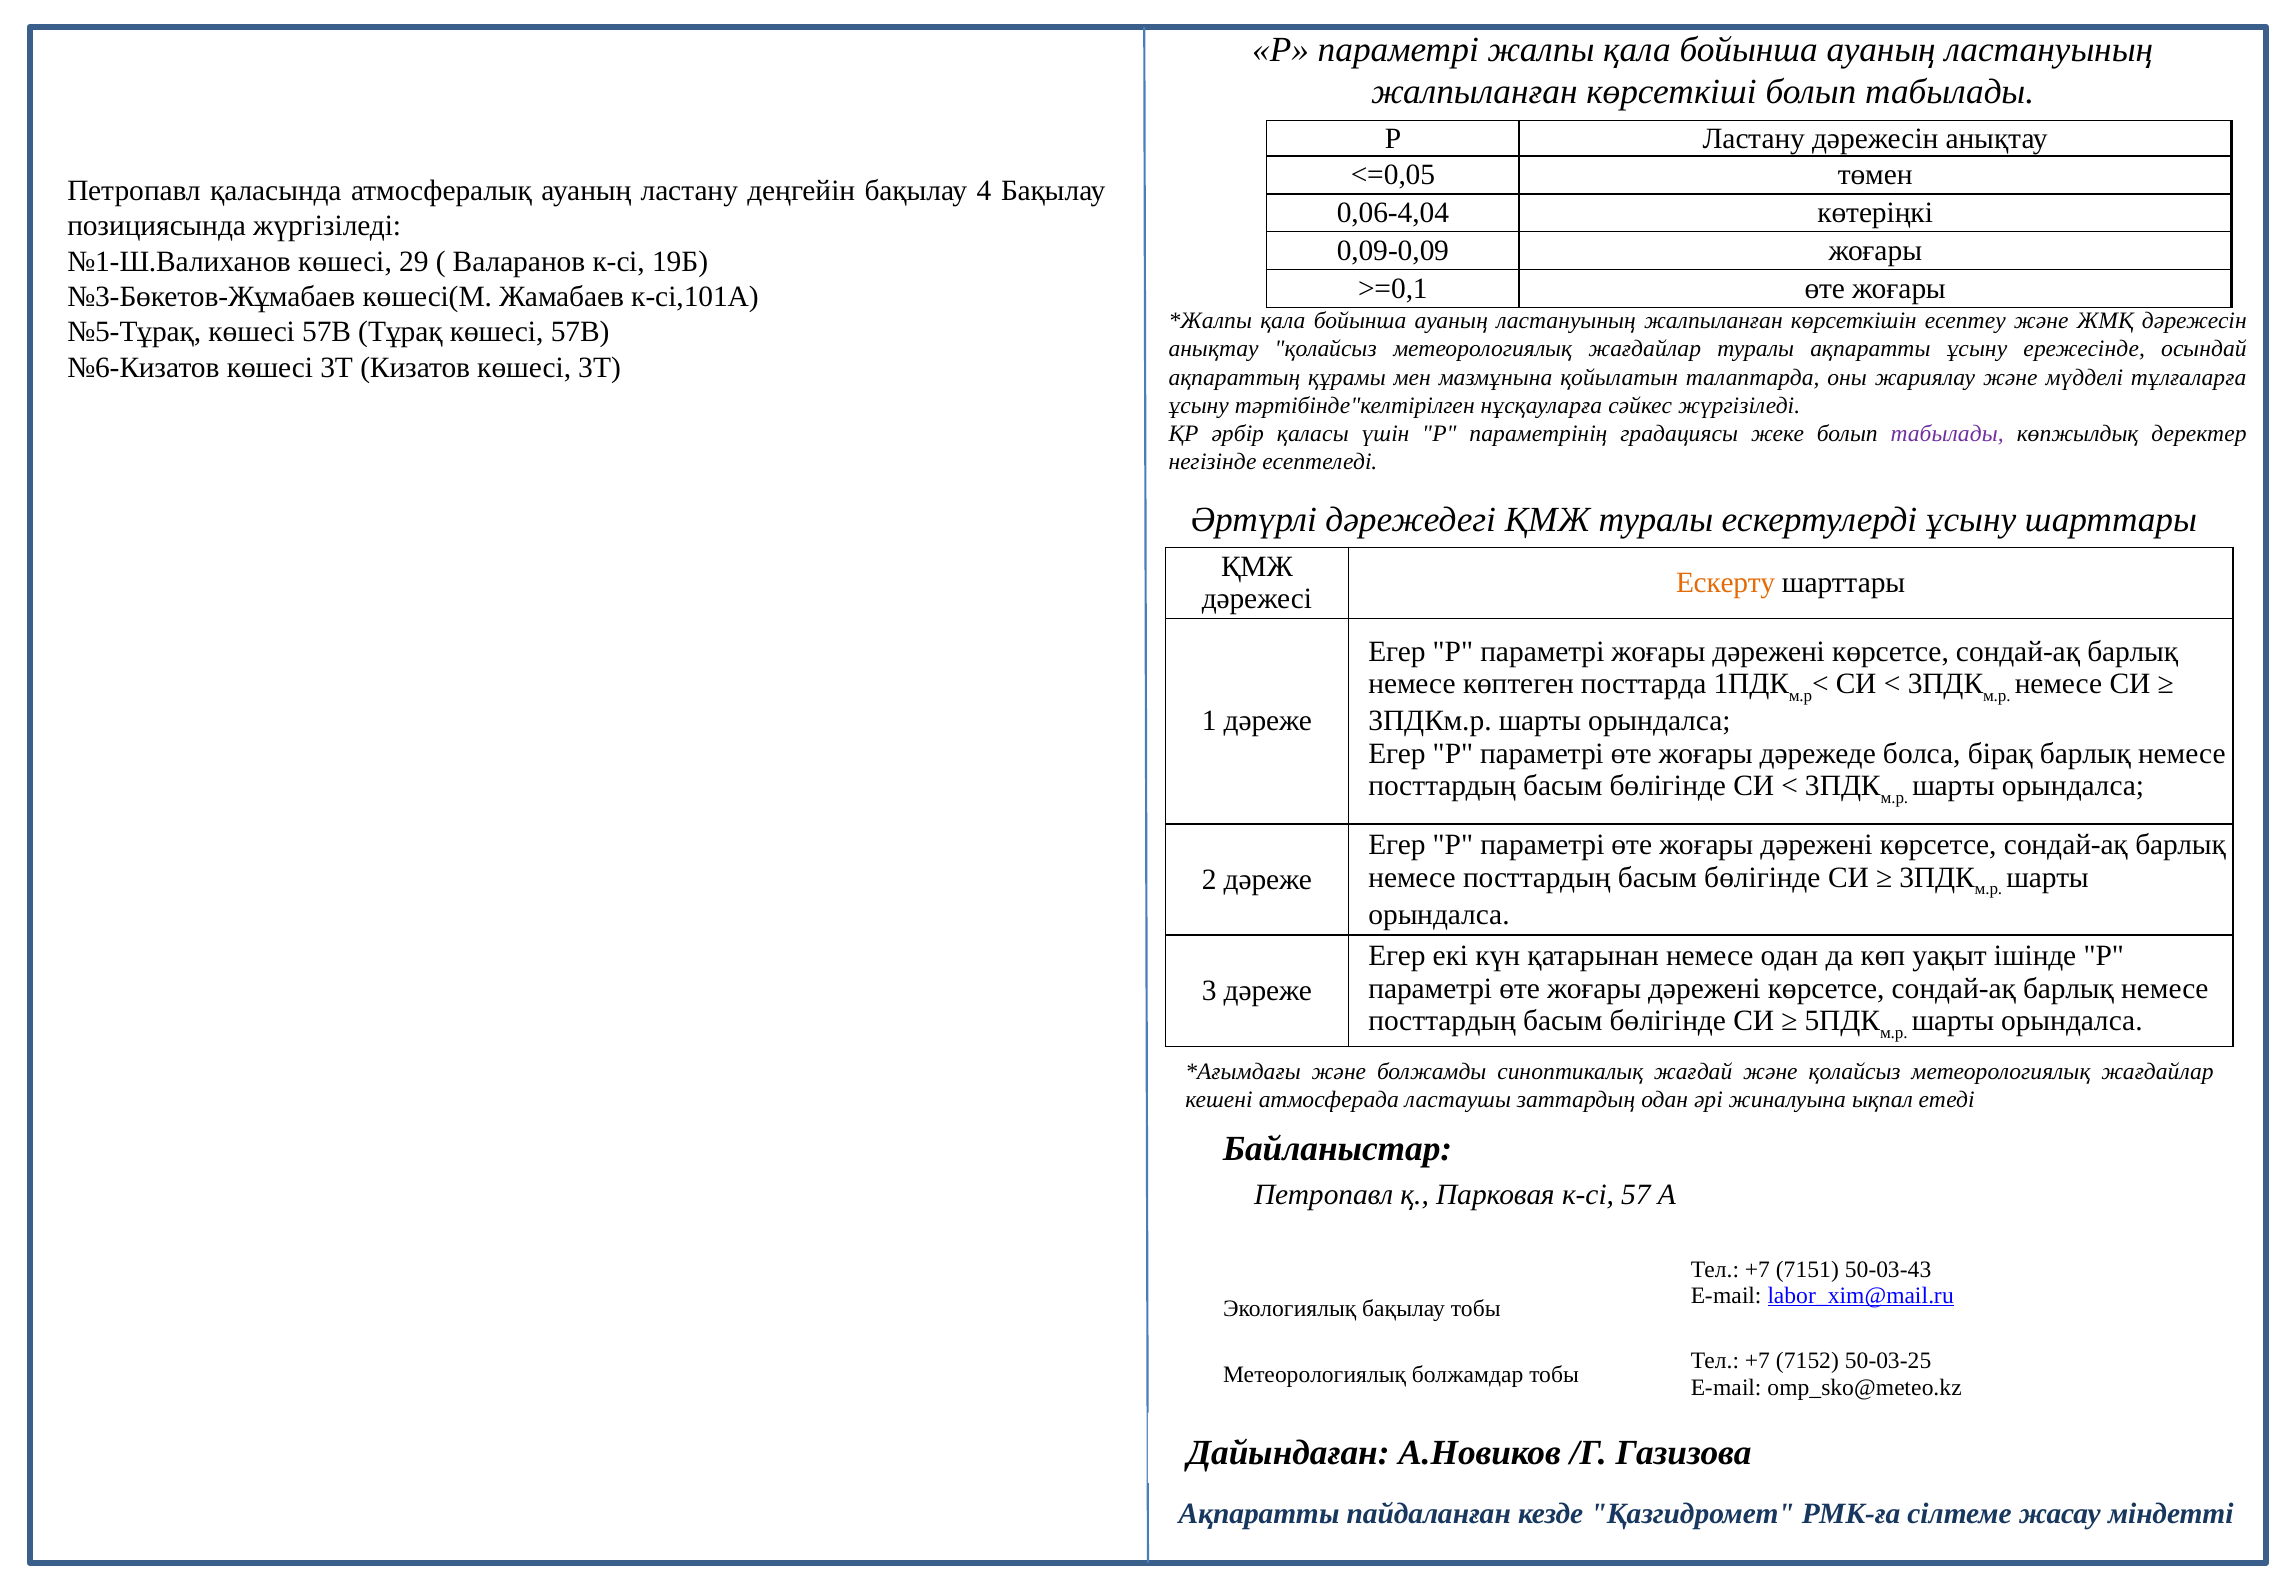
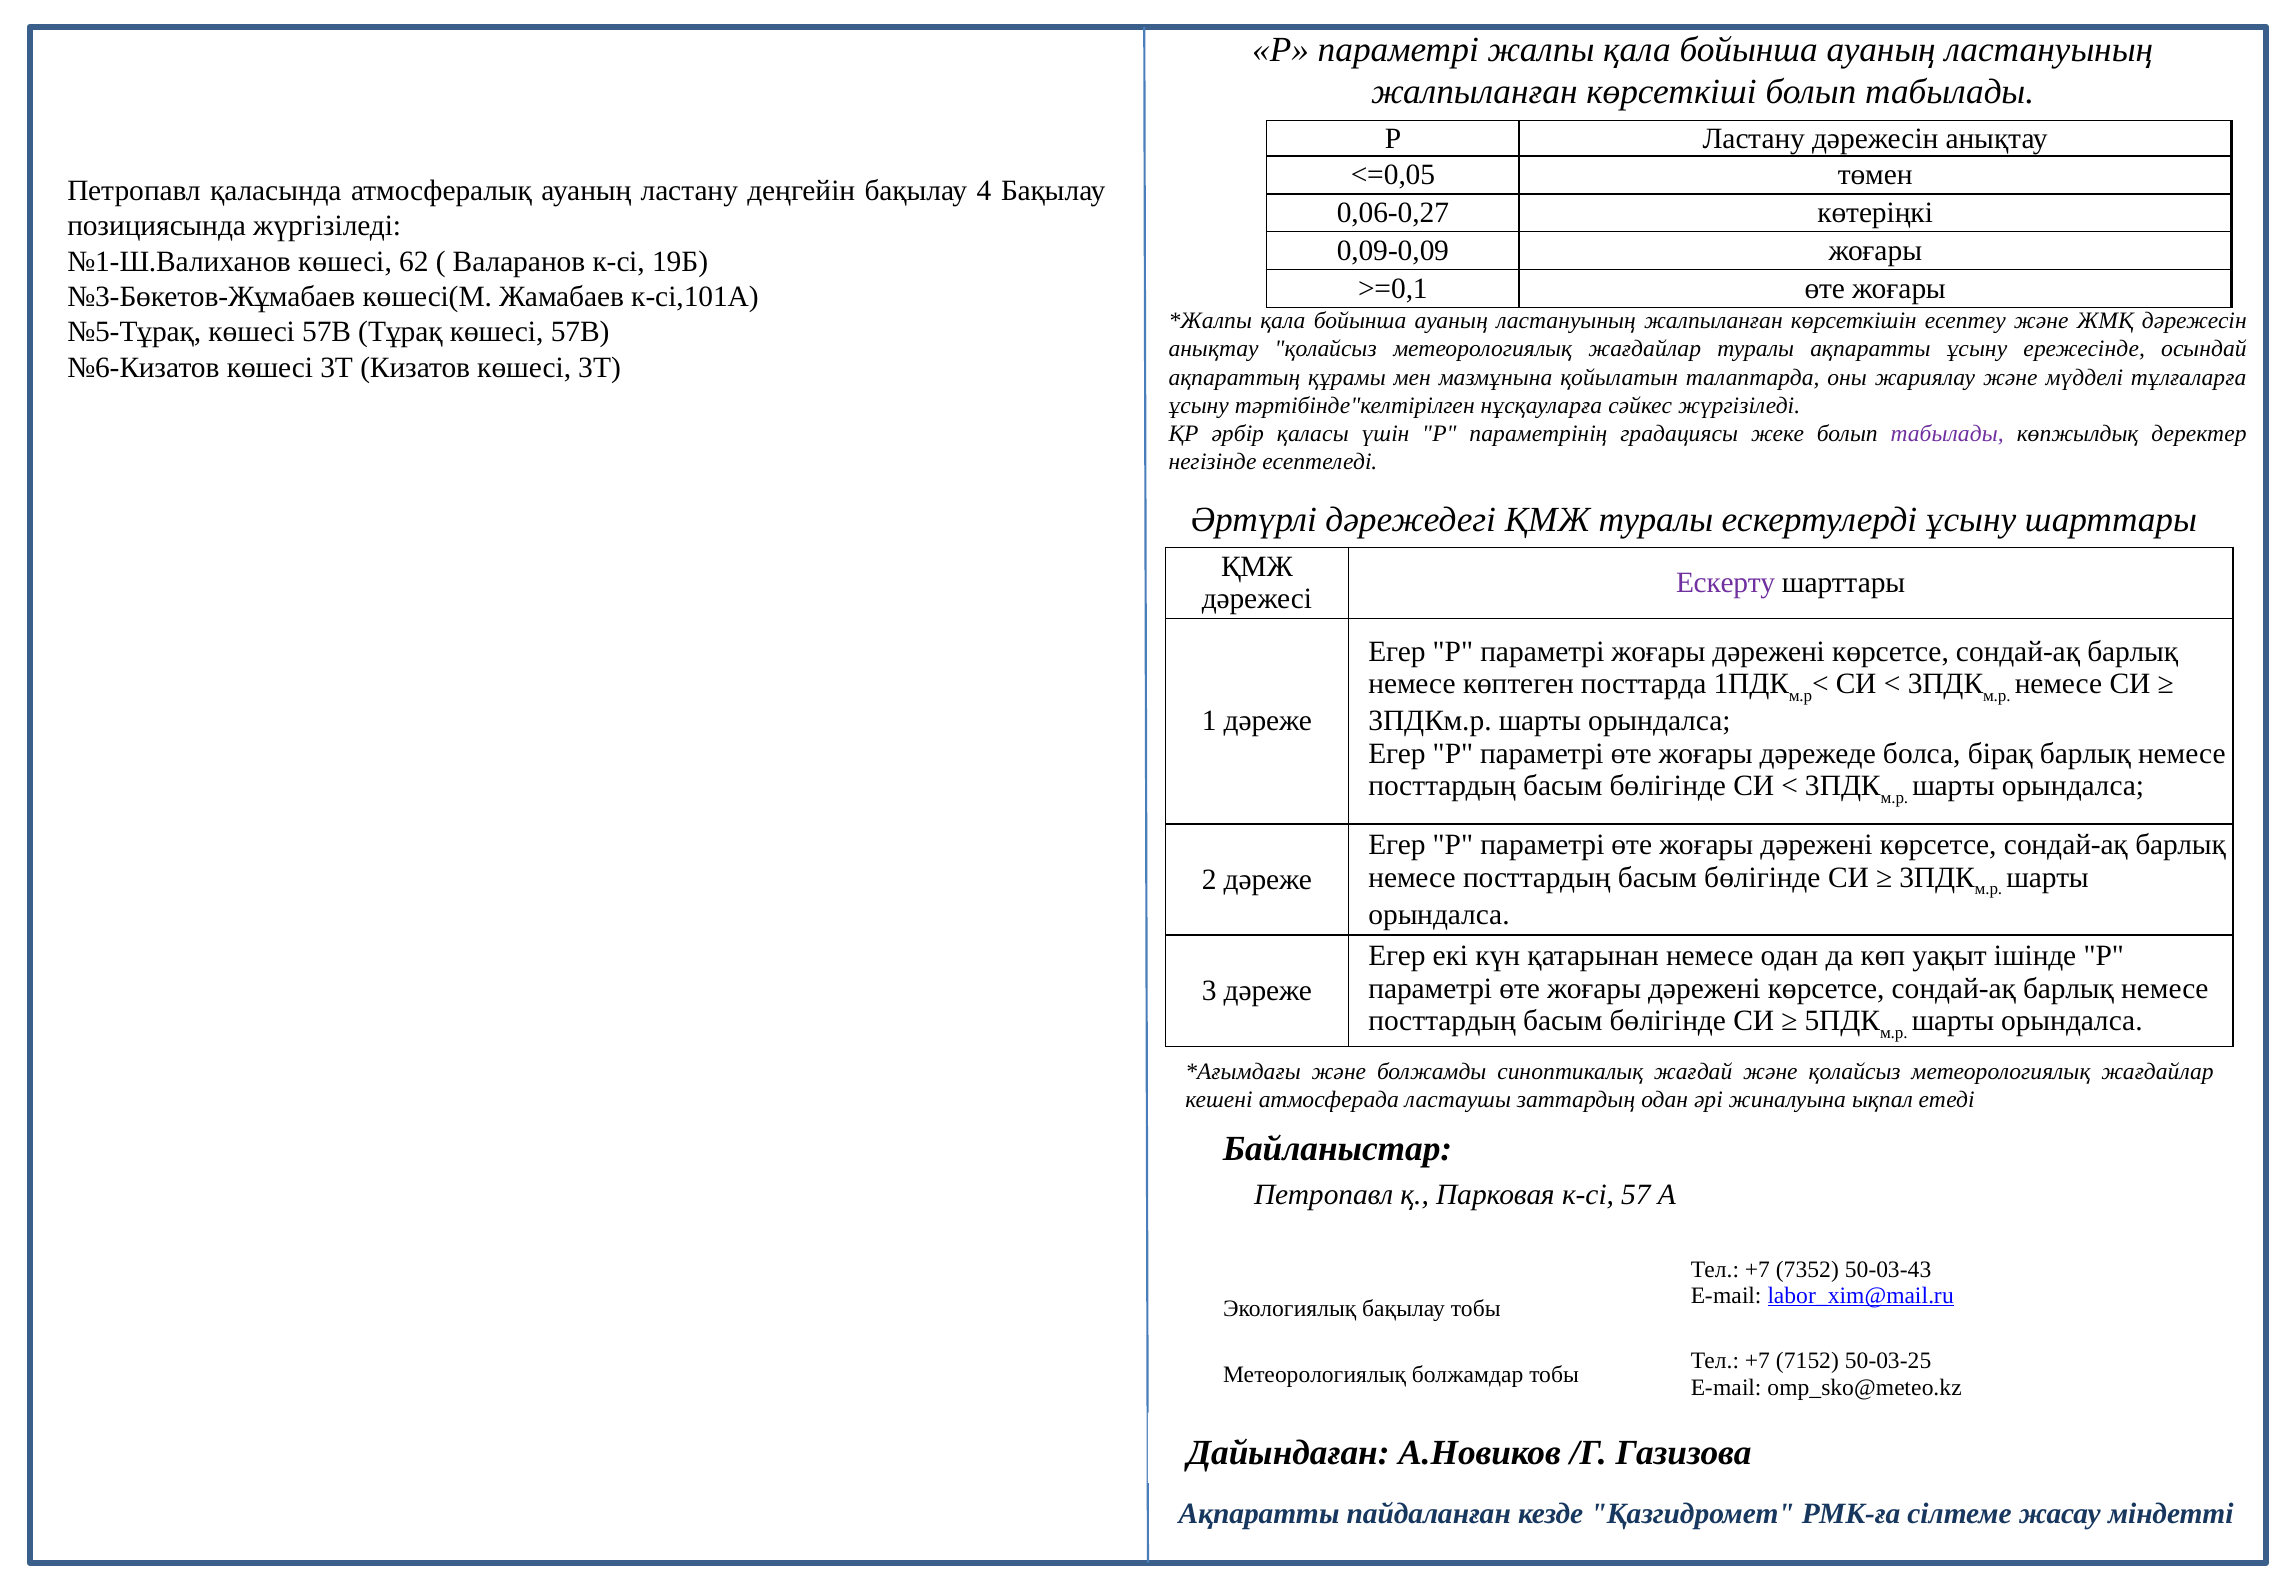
0,06-4,04: 0,06-4,04 -> 0,06-0,27 (1393, 212)
29: 29 -> 62 (414, 261)
Ескерту colour: orange -> purple (1726, 583)
7151: 7151 -> 7352 (1807, 1269)
